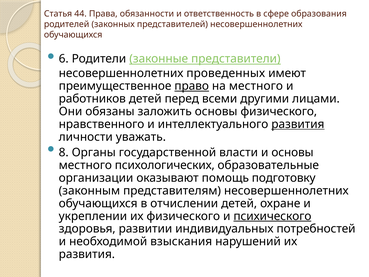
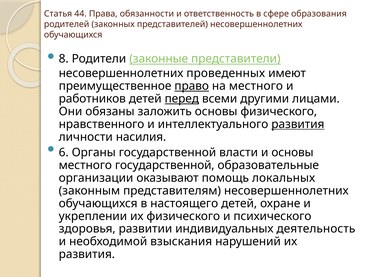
6: 6 -> 8 (64, 59)
перед underline: none -> present (182, 99)
уважать: уважать -> насилия (141, 137)
8: 8 -> 6 (64, 152)
местного психологических: психологических -> государственной (165, 165)
подготовку: подготовку -> локальных (284, 178)
отчислении: отчислении -> настоящего (184, 203)
психического underline: present -> none (272, 216)
потребностей: потребностей -> деятельность (316, 229)
